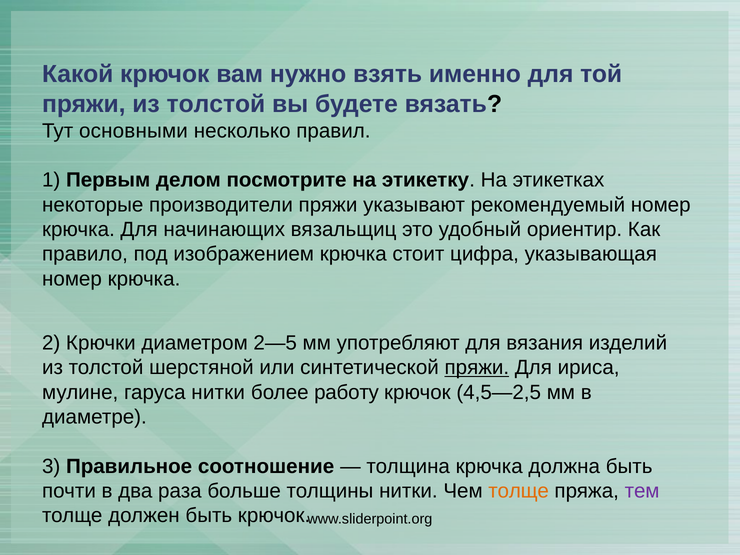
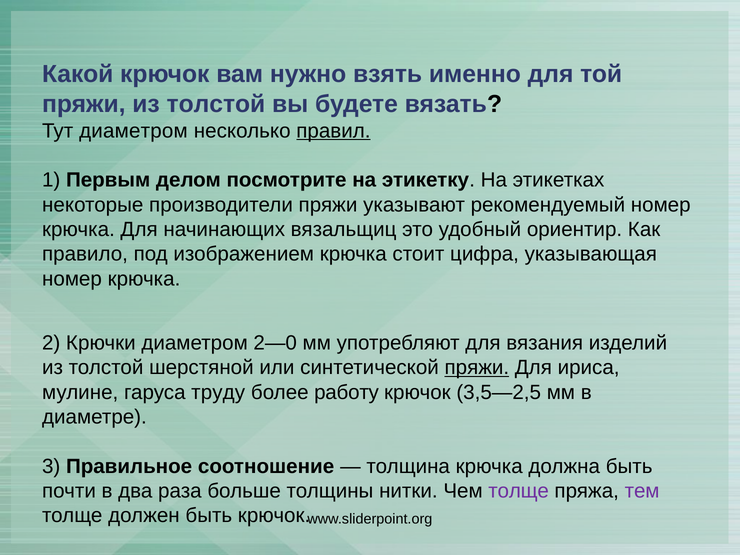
Тут основными: основными -> диаметром (133, 131)
правил underline: none -> present (333, 131)
2—5: 2—5 -> 2—0 (275, 343)
гаруса нитки: нитки -> труду (218, 392)
4,5—2,5: 4,5—2,5 -> 3,5—2,5 (499, 392)
толще colour: orange -> purple (519, 491)
